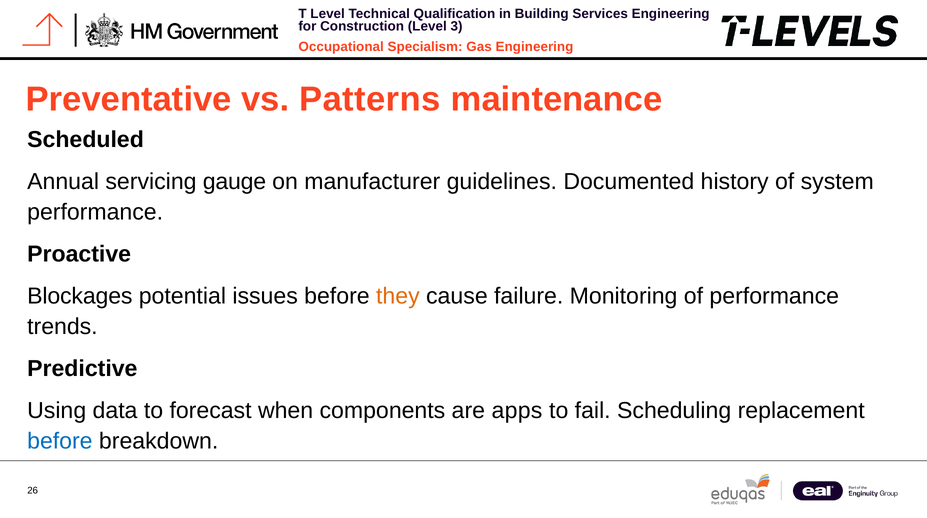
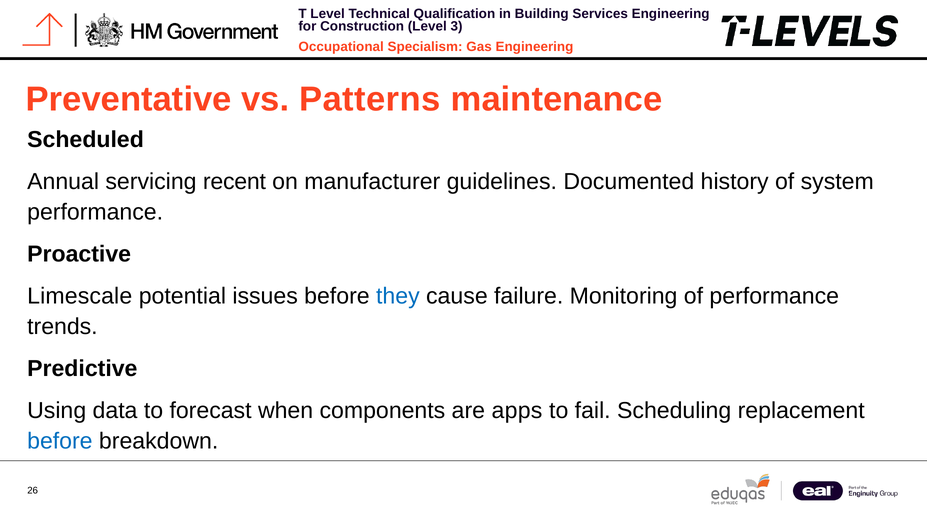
gauge: gauge -> recent (234, 182)
Blockages: Blockages -> Limescale (80, 296)
they colour: orange -> blue (398, 296)
